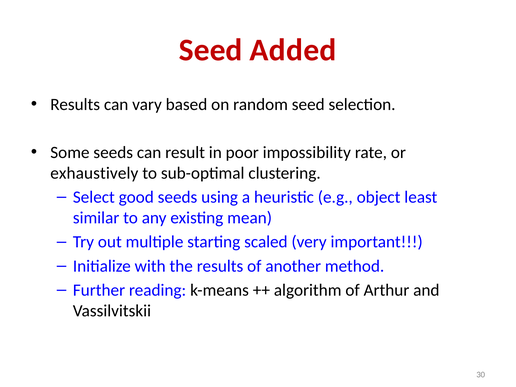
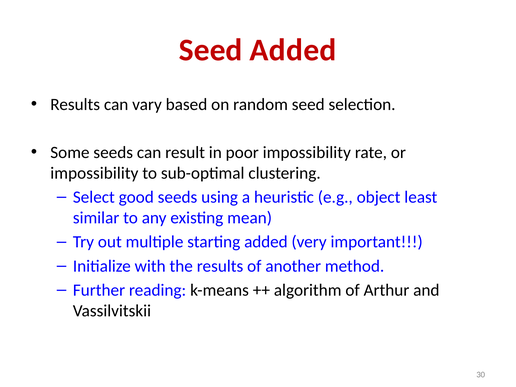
exhaustively: exhaustively -> impossibility (94, 173)
starting scaled: scaled -> added (266, 242)
